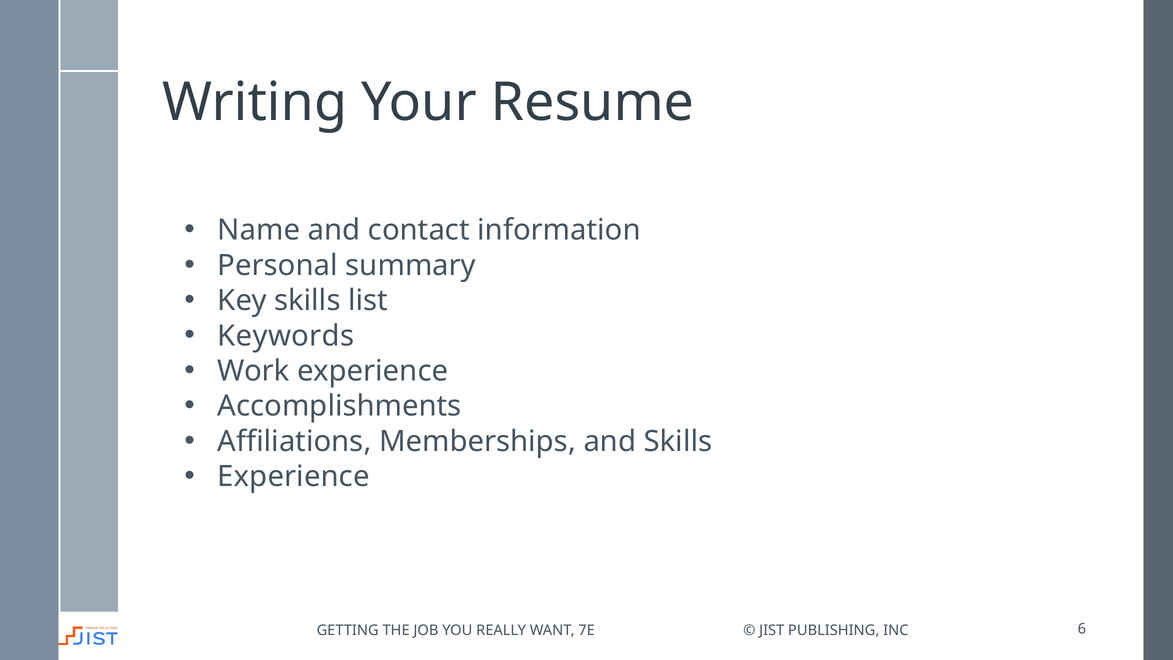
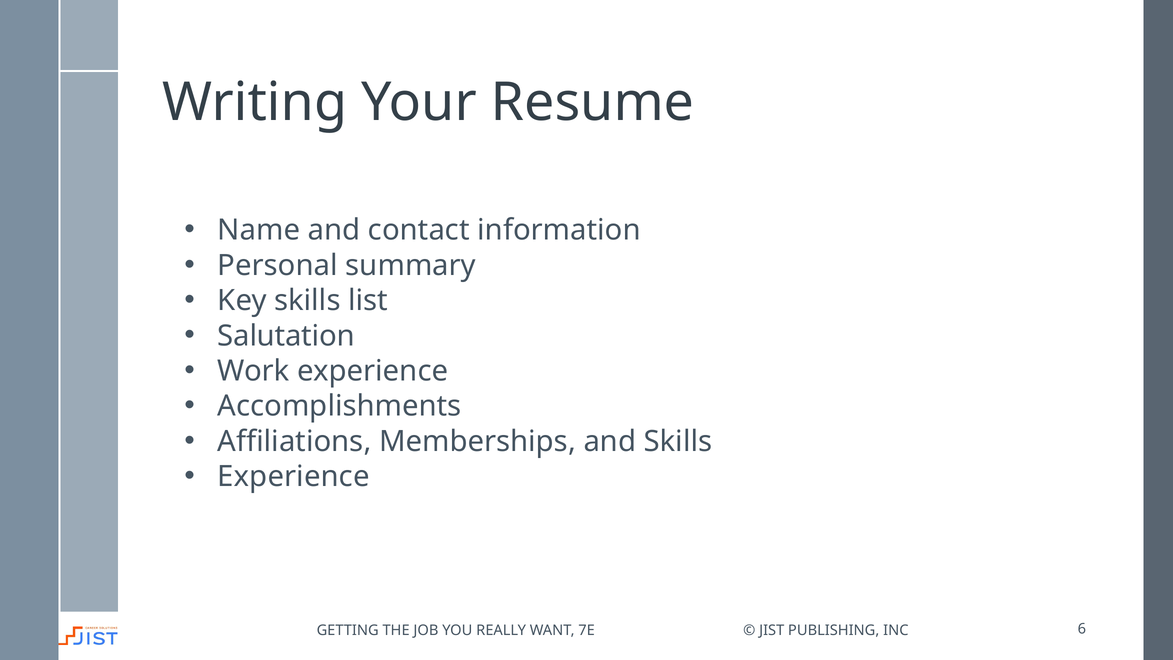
Keywords: Keywords -> Salutation (286, 336)
